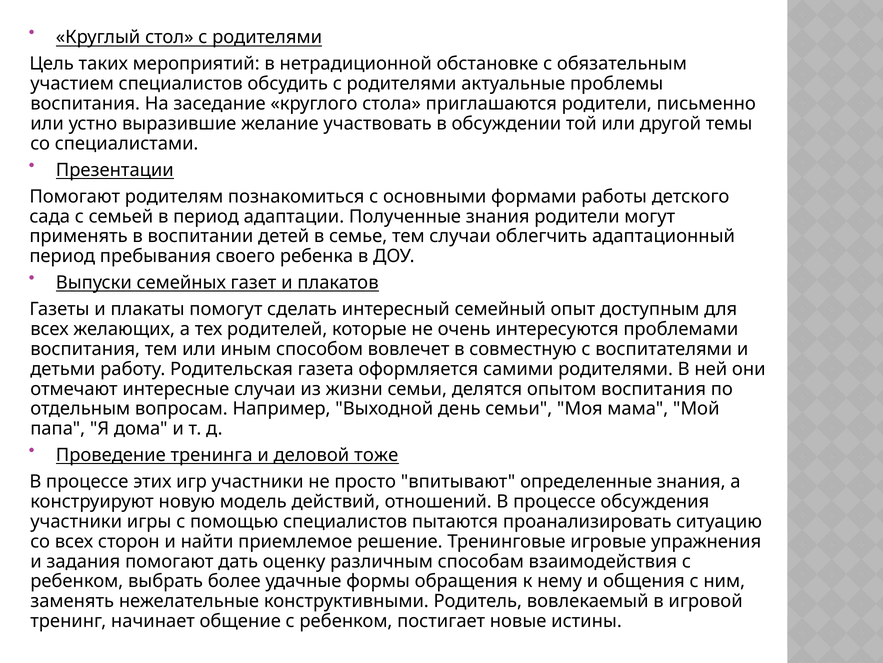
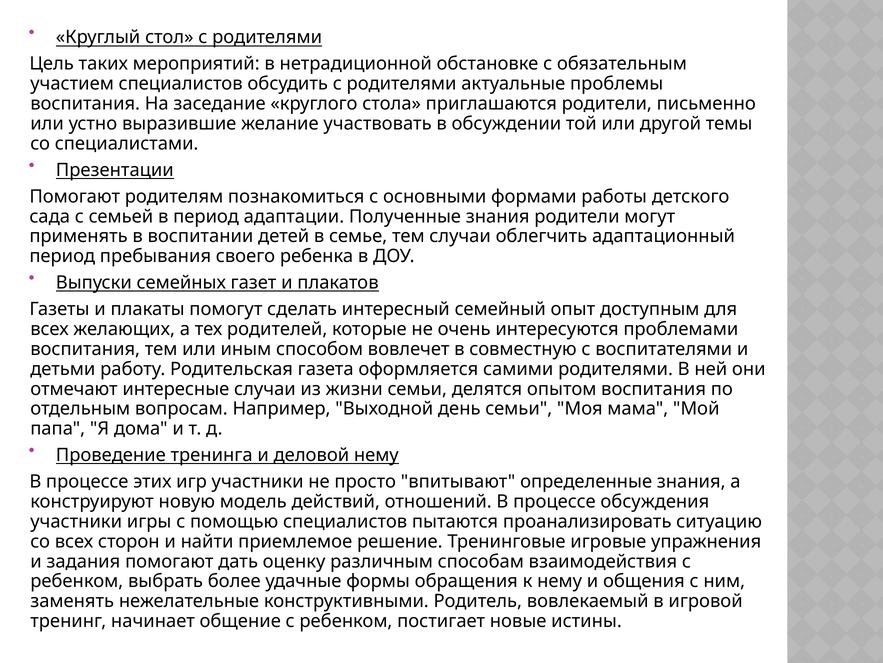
деловой тоже: тоже -> нему (376, 455)
